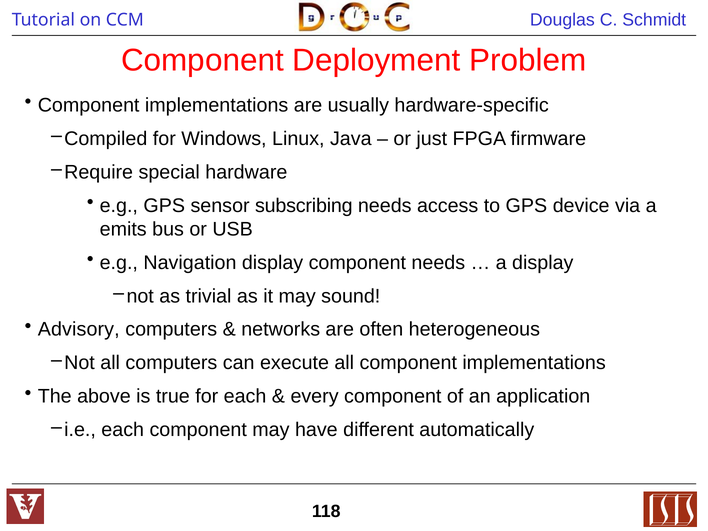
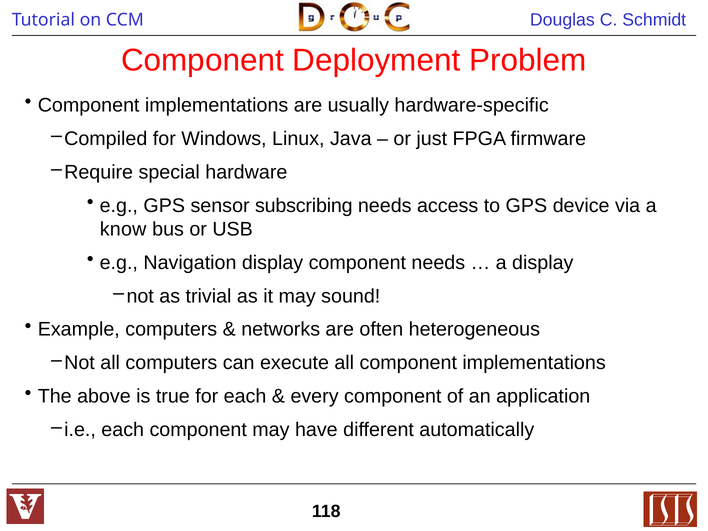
emits: emits -> know (123, 229)
Advisory: Advisory -> Example (79, 329)
